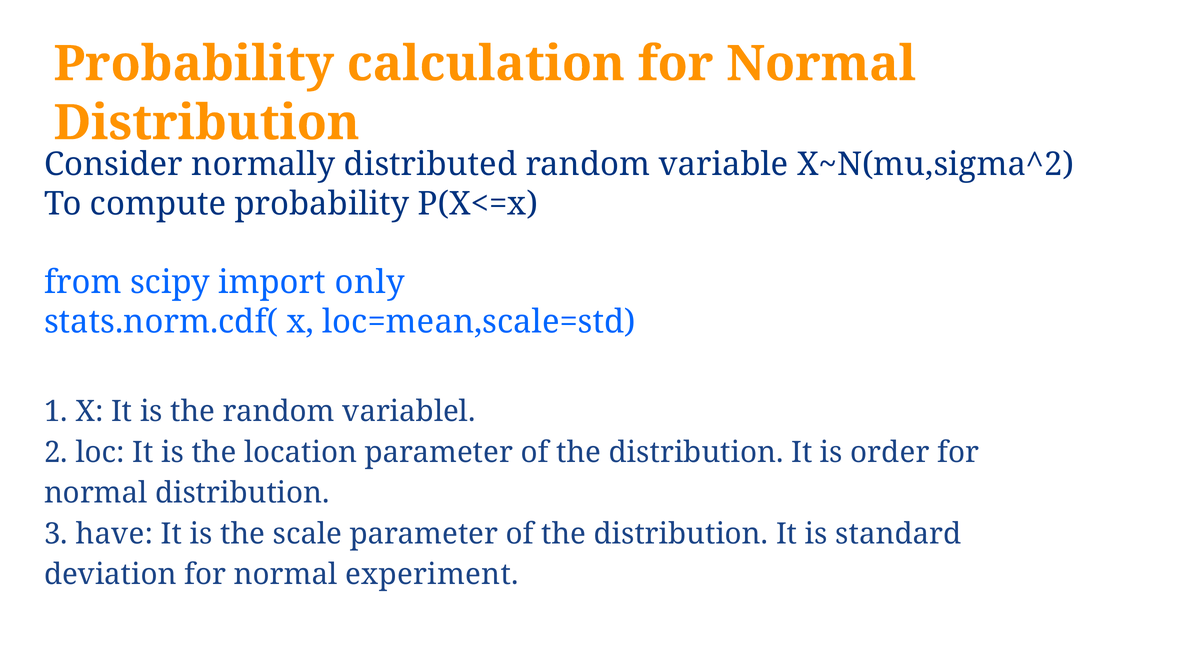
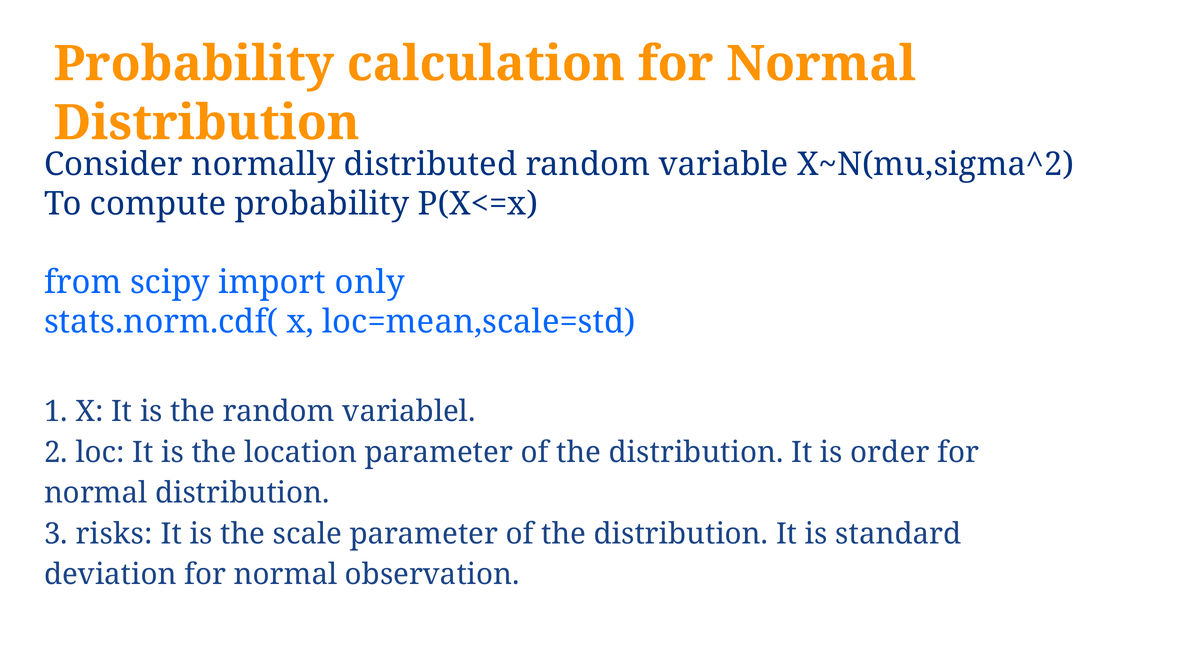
have: have -> risks (114, 534)
experiment: experiment -> observation (432, 574)
